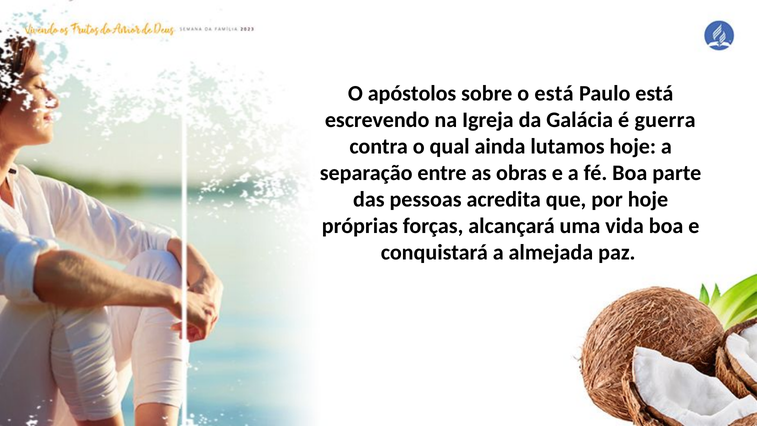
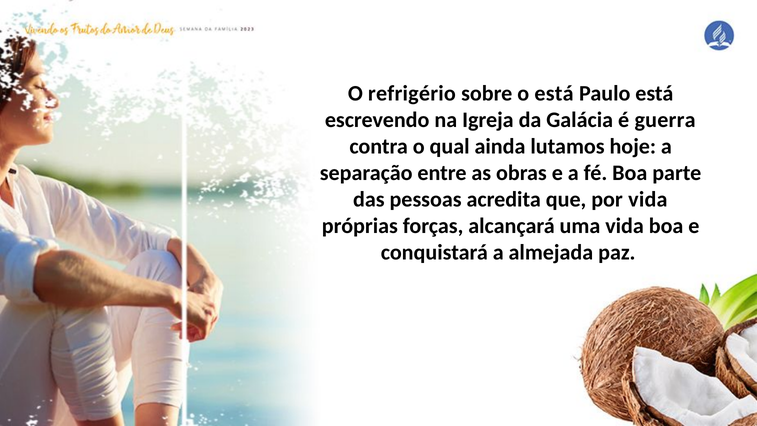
apóstolos: apóstolos -> refrigério (412, 94)
por hoje: hoje -> vida (648, 200)
